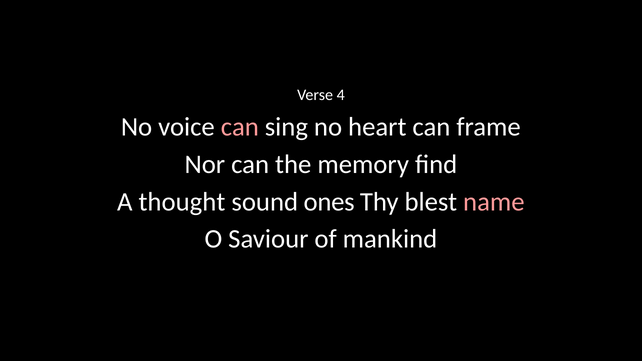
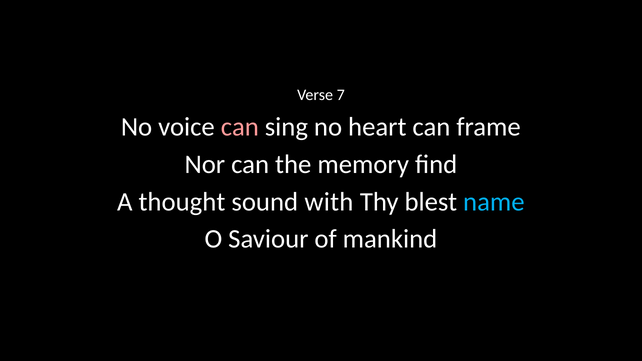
4: 4 -> 7 (341, 95)
ones: ones -> with (329, 202)
name colour: pink -> light blue (494, 202)
